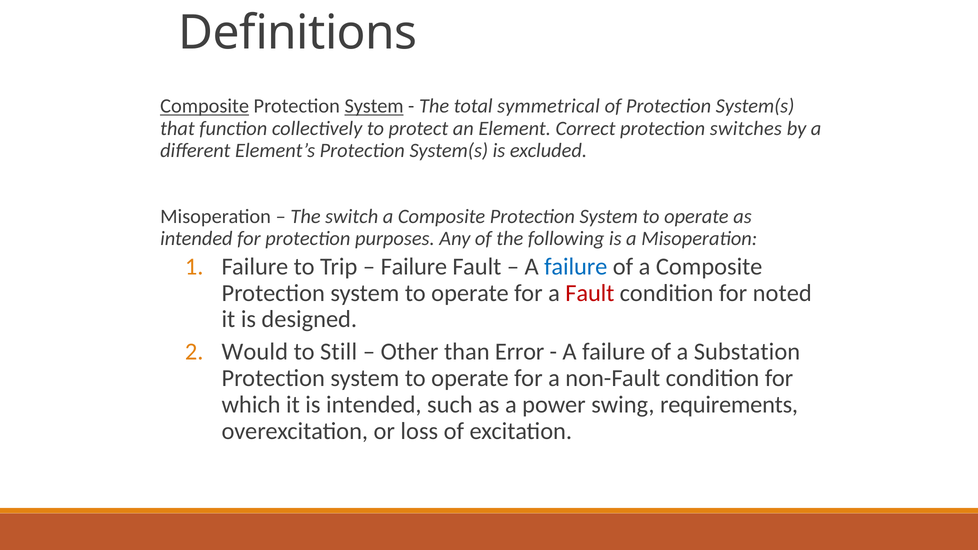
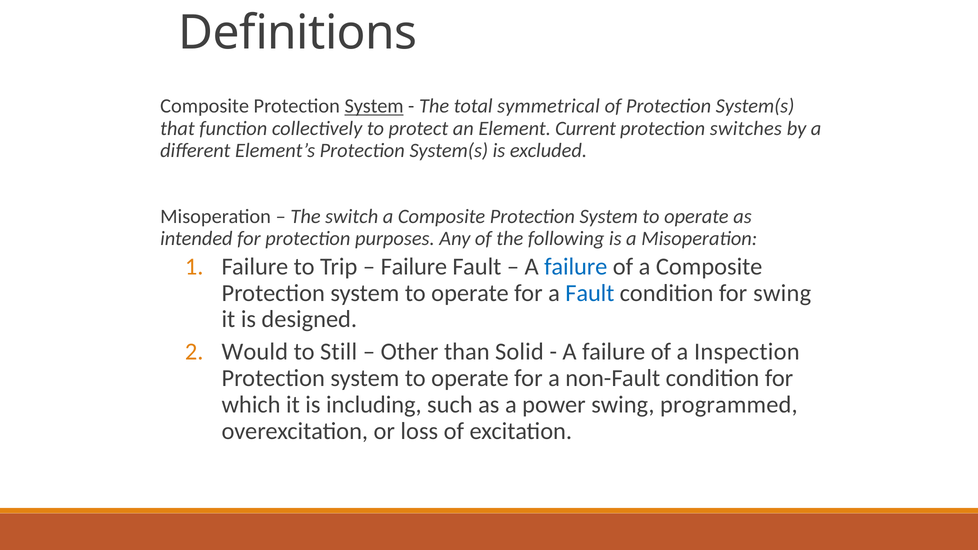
Composite underline: present -> none (205, 106)
Correct: Correct -> Current (586, 128)
Fault colour: red -> blue (590, 293)
for noted: noted -> swing (782, 293)
Error: Error -> Solid (519, 352)
Substation: Substation -> Inspection (747, 352)
is intended: intended -> including (374, 405)
requirements: requirements -> programmed (729, 405)
